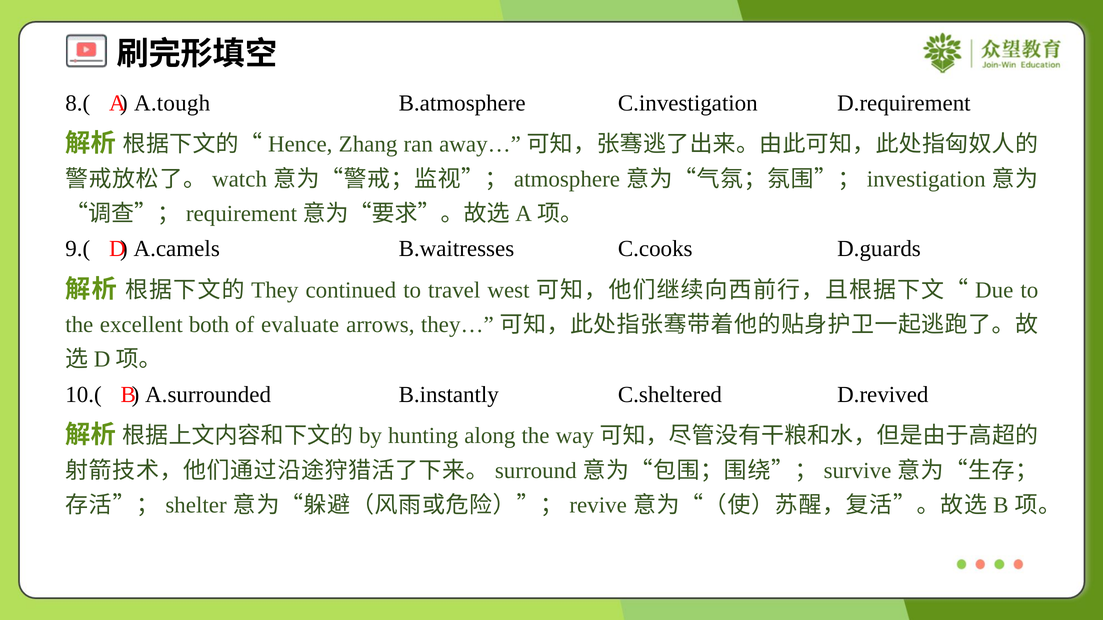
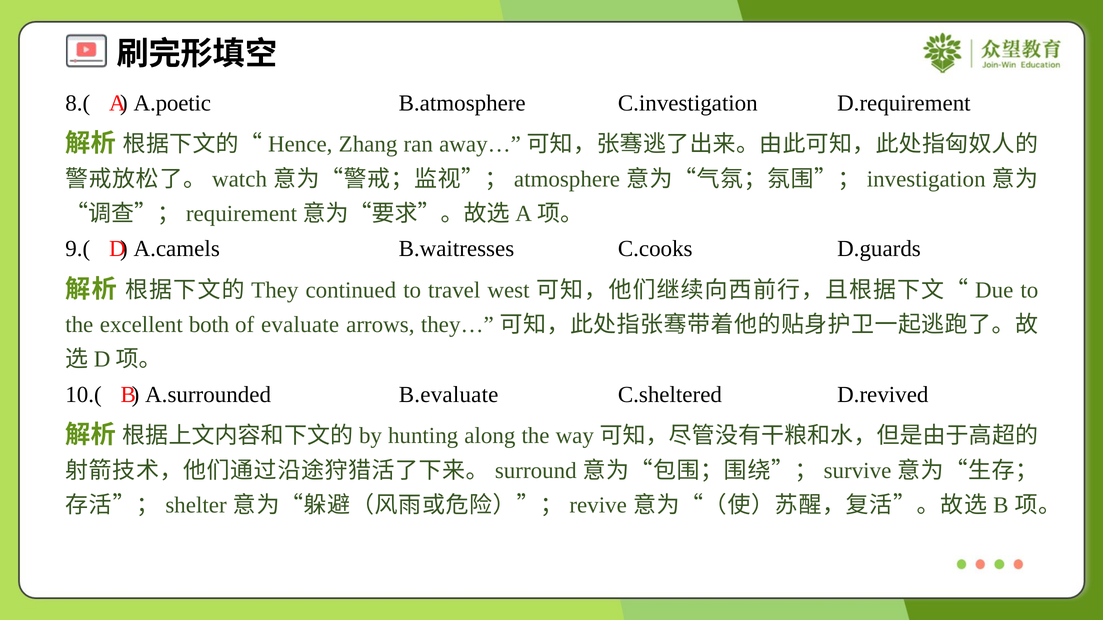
A.tough: A.tough -> A.poetic (172, 103)
B.instantly: B.instantly -> B.evaluate (449, 395)
